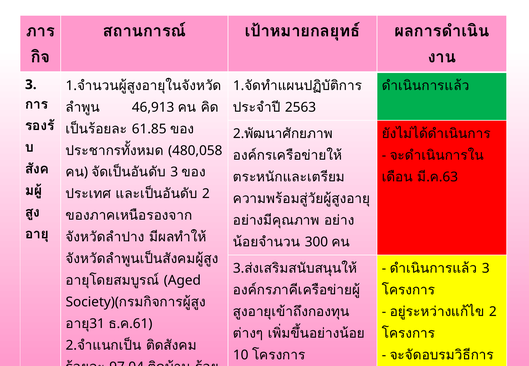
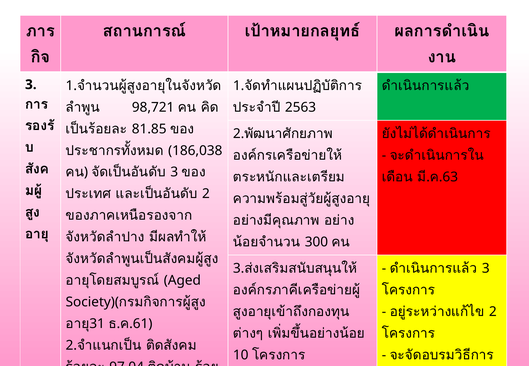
46,913: 46,913 -> 98,721 (153, 107)
61.85: 61.85 -> 81.85 (149, 129)
480,058: 480,058 -> 186,038 (195, 151)
